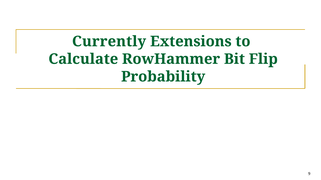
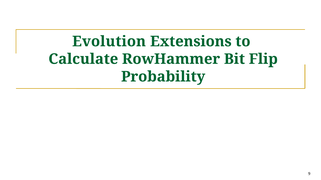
Currently: Currently -> Evolution (109, 42)
